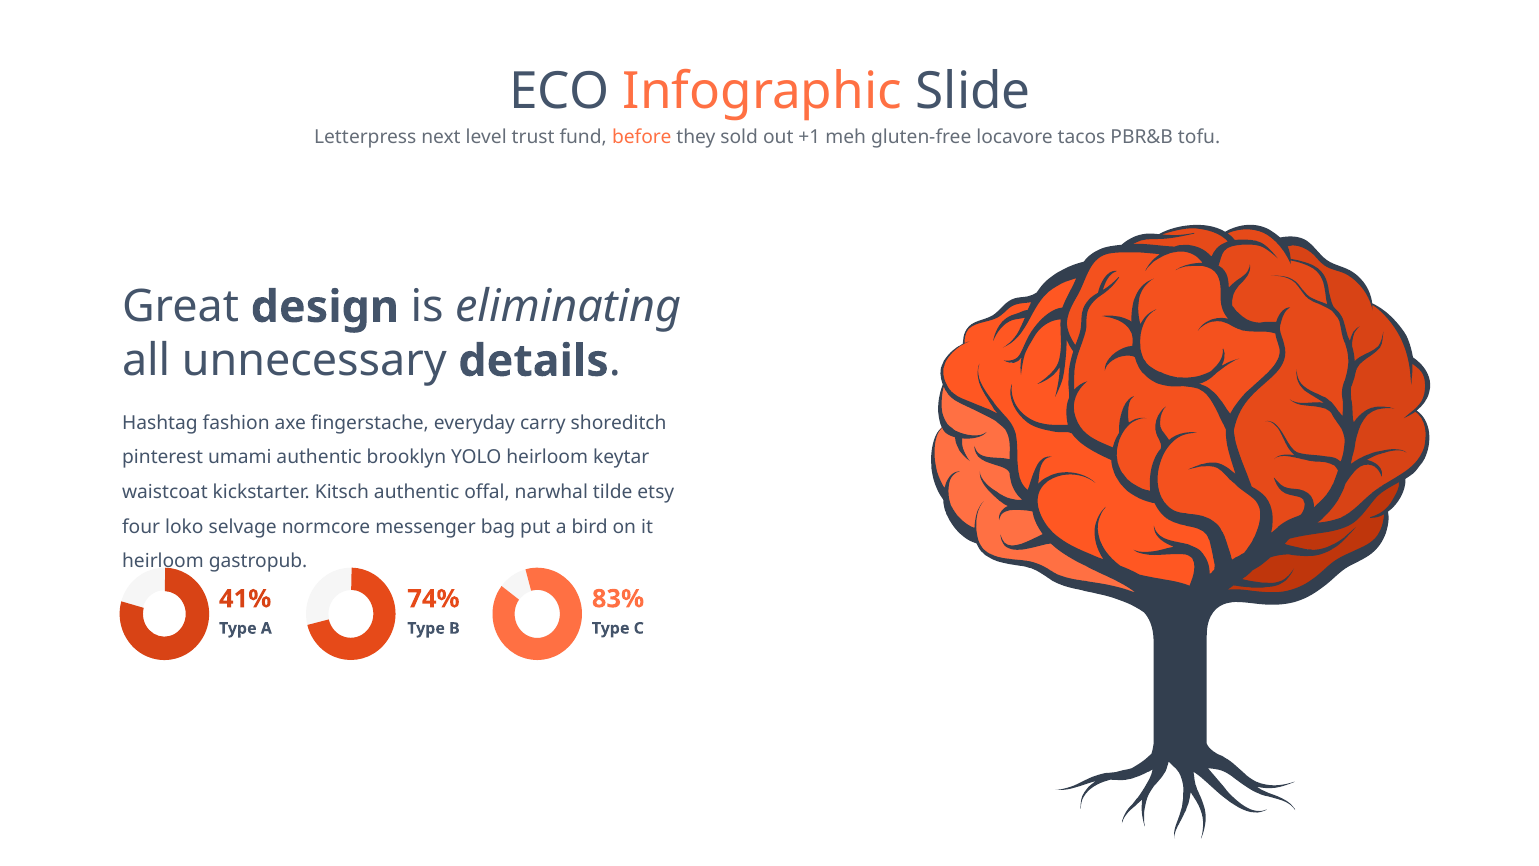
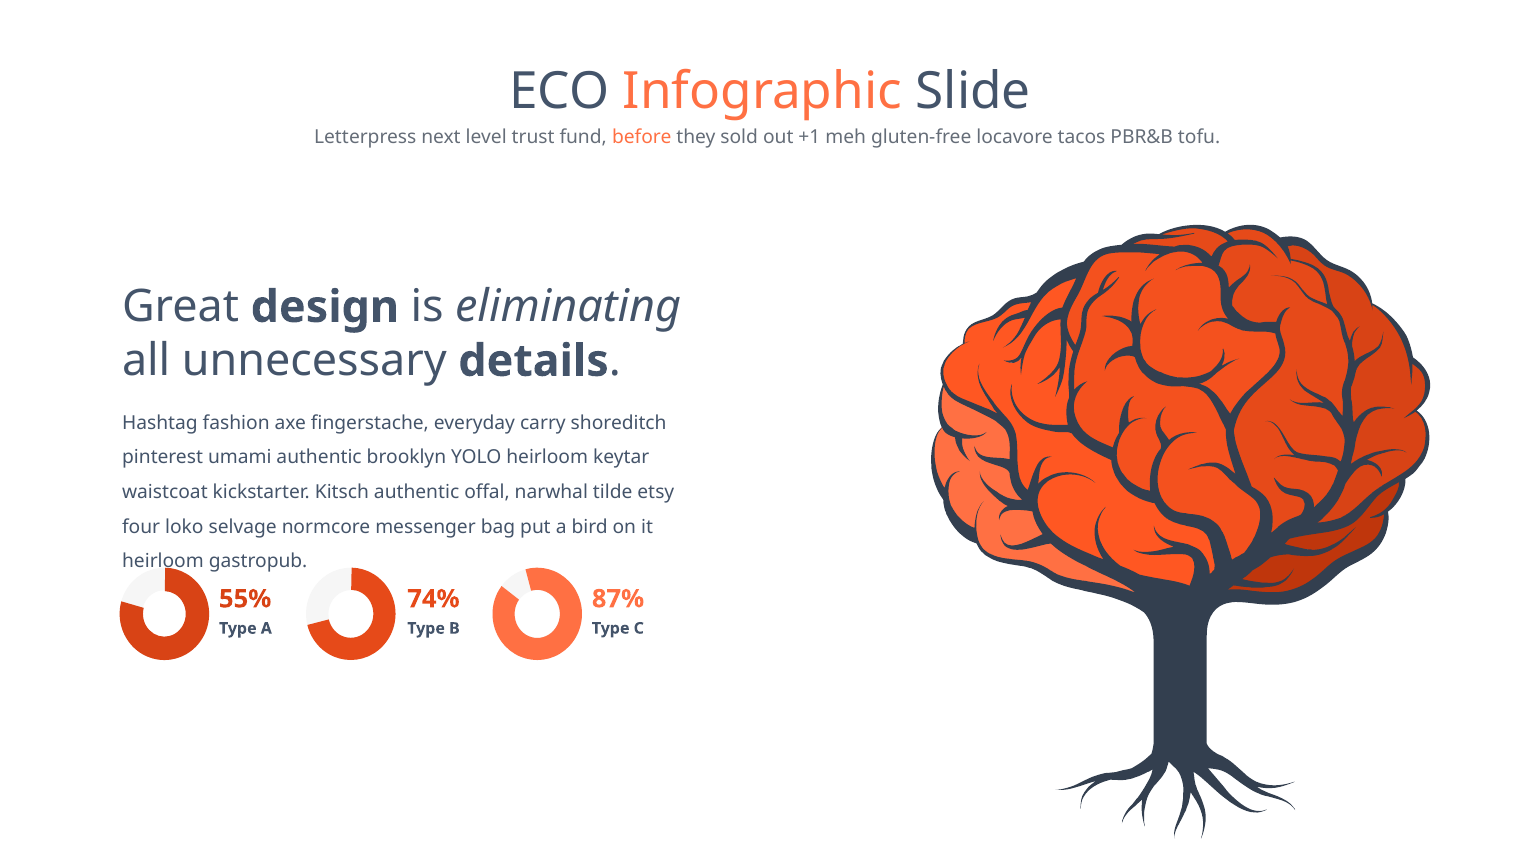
83%: 83% -> 87% (618, 599)
41%: 41% -> 55% (245, 599)
